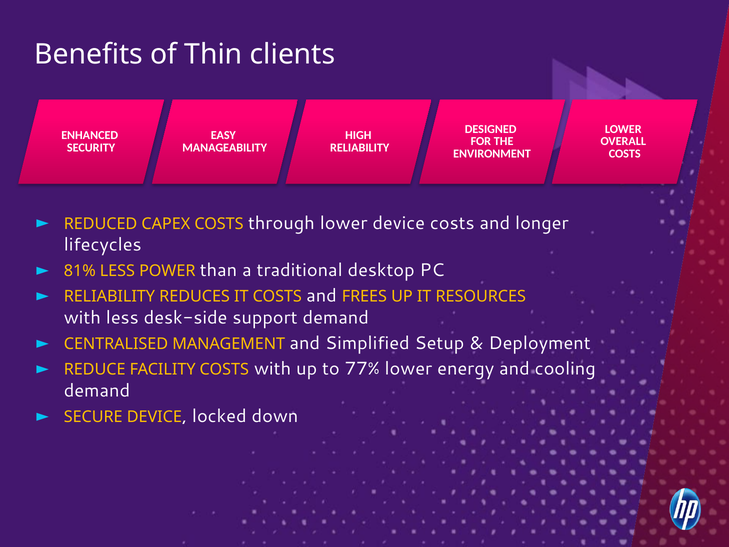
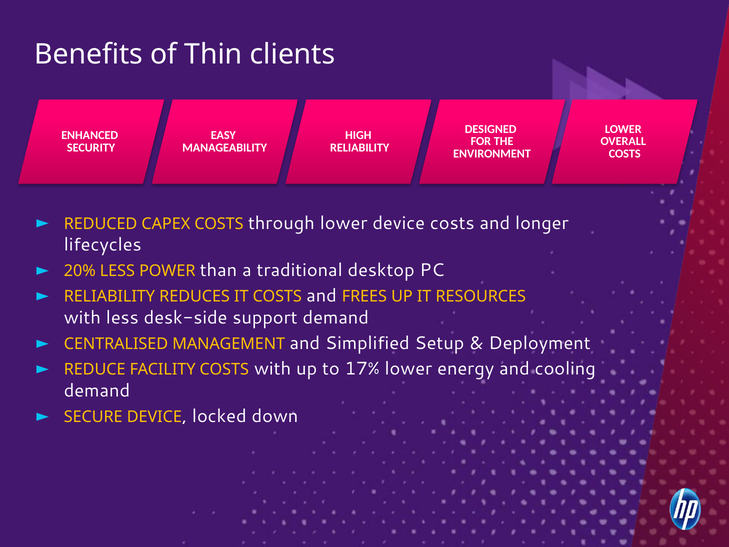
81%: 81% -> 20% (80, 271)
77%: 77% -> 17% (362, 369)
